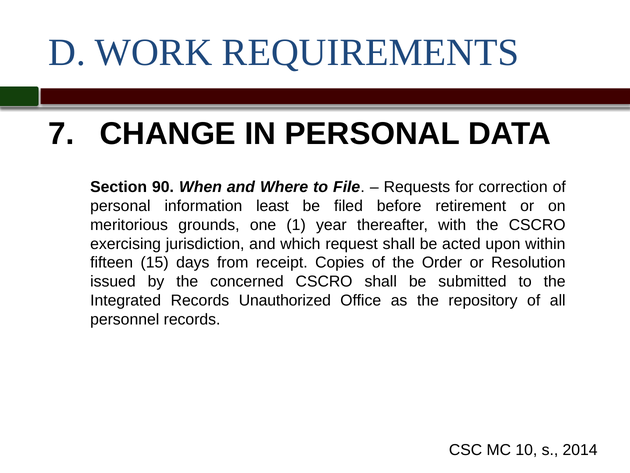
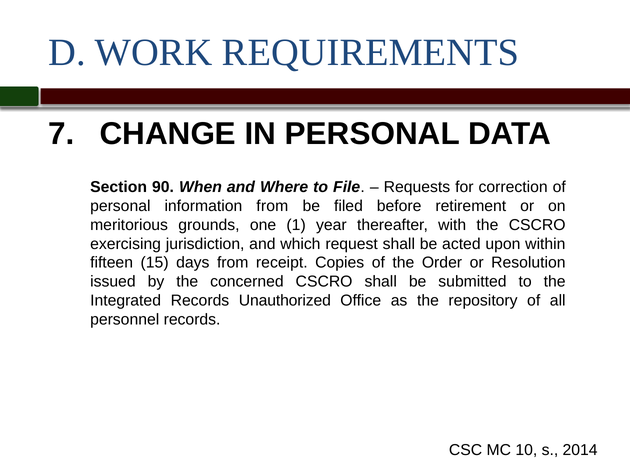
information least: least -> from (272, 206)
